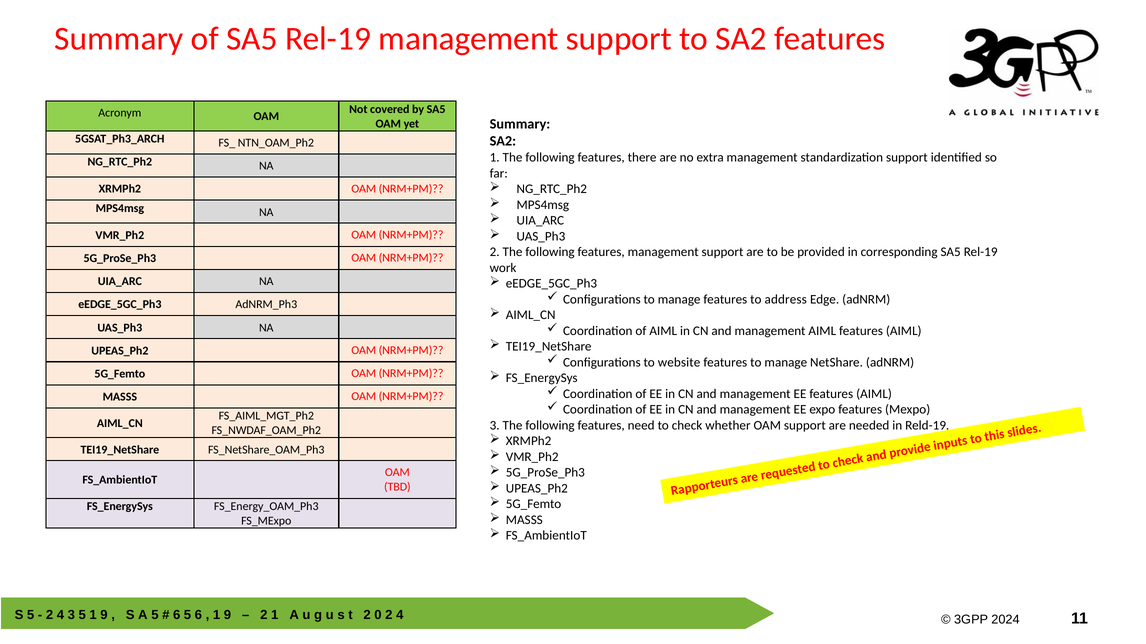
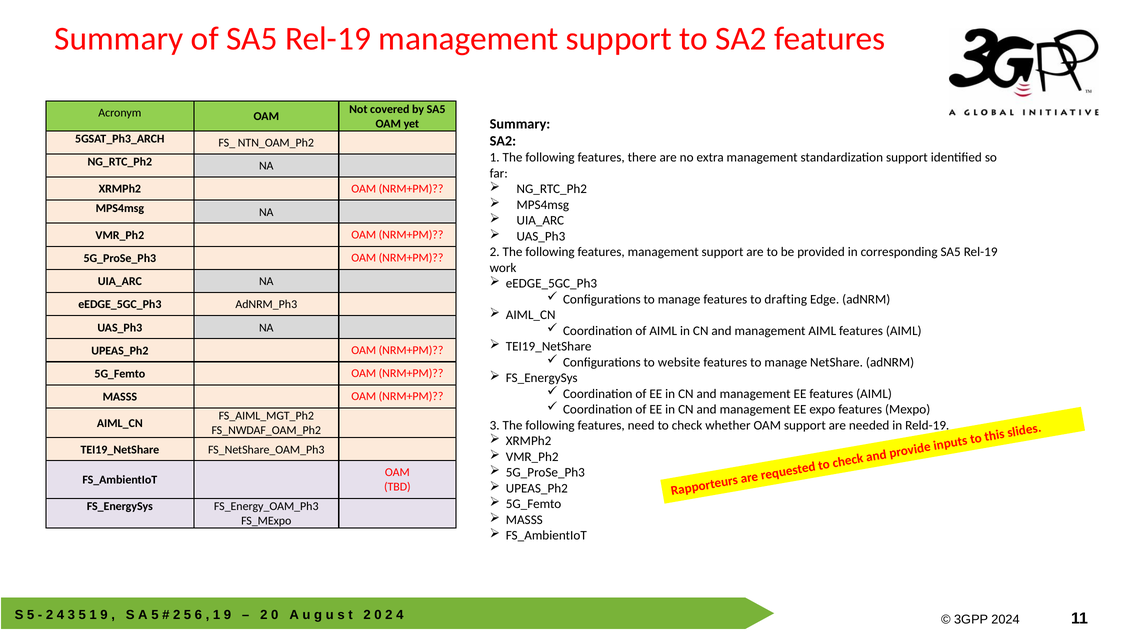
address: address -> drafting (786, 300)
6: 6 -> 2 (177, 616)
1: 1 -> 0 (275, 616)
